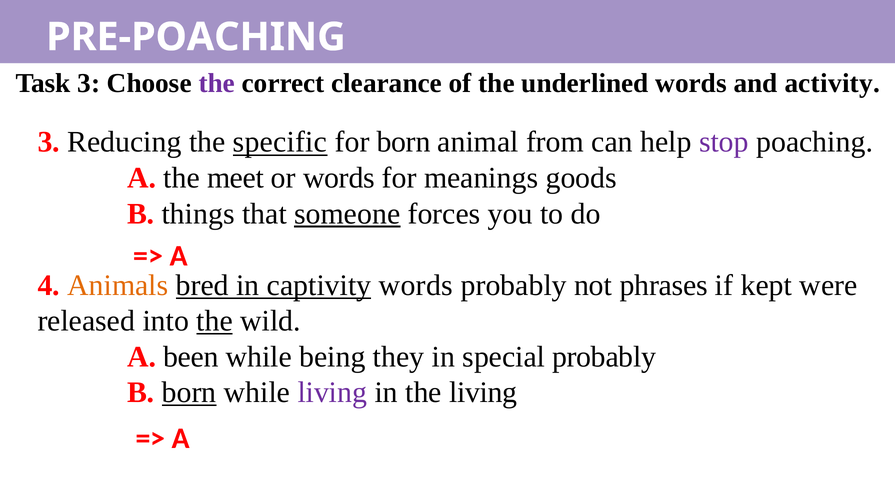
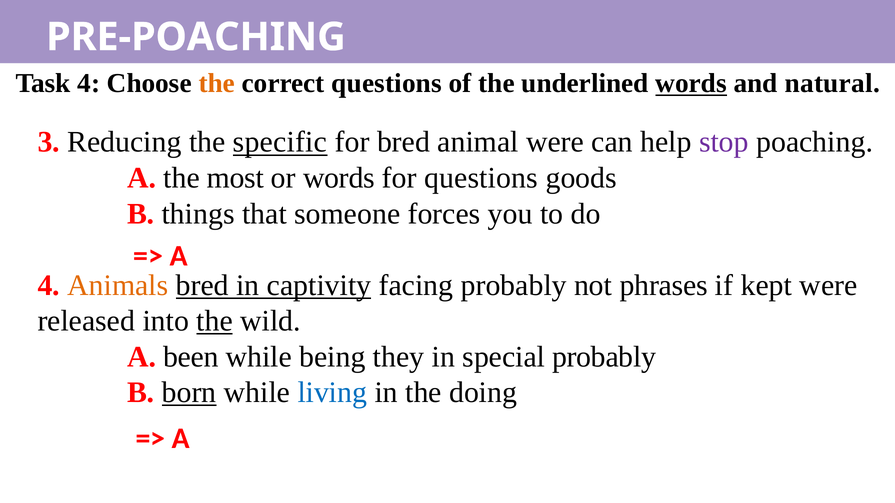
Task 3: 3 -> 4 (89, 83)
the colour: purple -> orange (217, 83)
correct clearance: clearance -> questions (387, 83)
words underline: none -> present (691, 83)
activity: activity -> natural (832, 83)
for born: born -> bred (404, 142)
animal from: from -> were (555, 142)
meet: meet -> most (236, 178)
for meanings: meanings -> questions (481, 178)
someone underline: present -> none (347, 214)
captivity words: words -> facing (416, 285)
living colour: purple -> blue (332, 393)
the living: living -> doing (483, 393)
